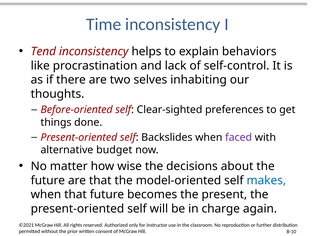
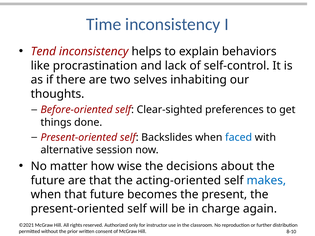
faced colour: purple -> blue (239, 137)
budget: budget -> session (114, 150)
model-oriented: model-oriented -> acting-oriented (178, 181)
